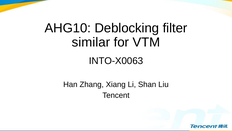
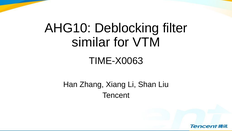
INTO-X0063: INTO-X0063 -> TIME-X0063 (116, 61)
